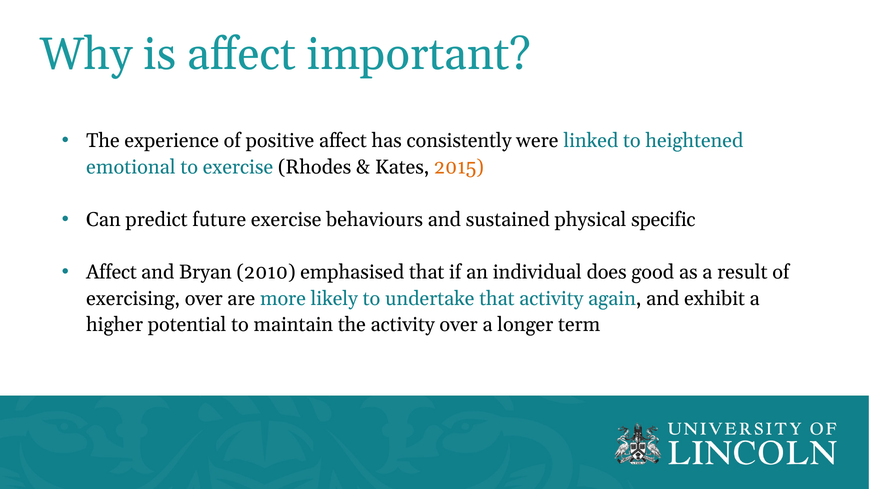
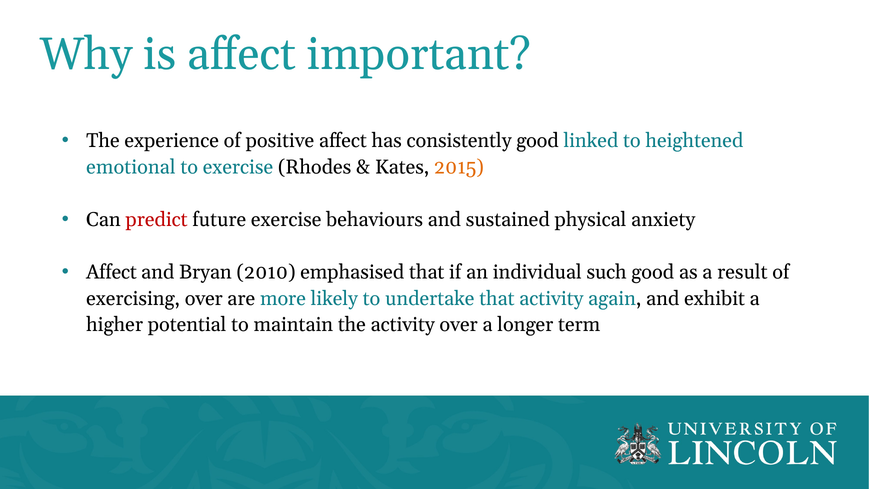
consistently were: were -> good (537, 141)
predict colour: black -> red (157, 220)
specific: specific -> anxiety (663, 220)
does: does -> such (607, 272)
